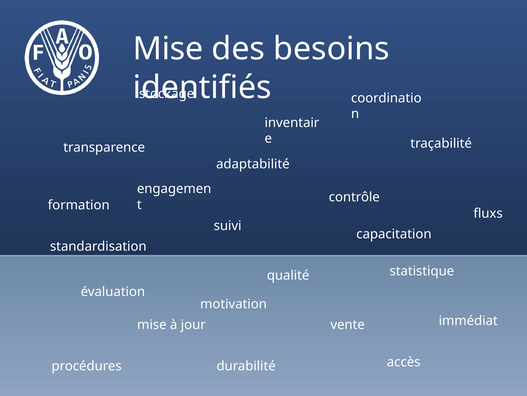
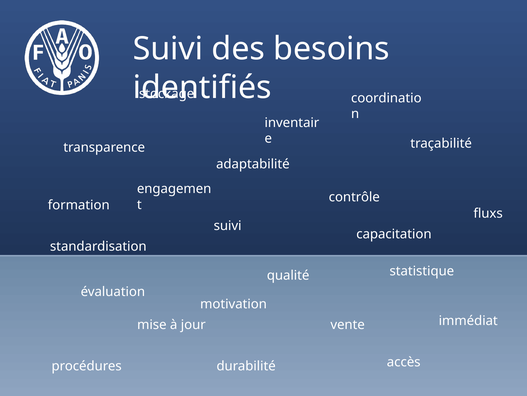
Mise: Mise -> Suivi (168, 49)
